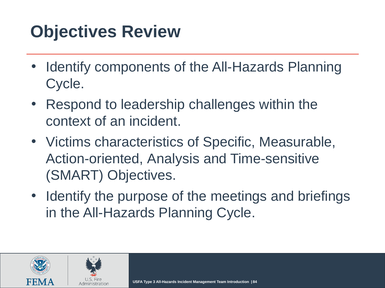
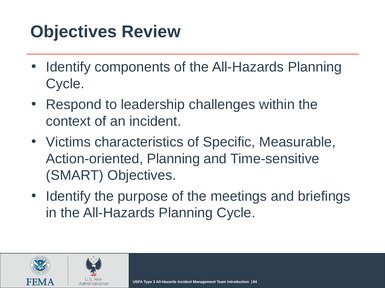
Action-oriented Analysis: Analysis -> Planning (173, 159)
